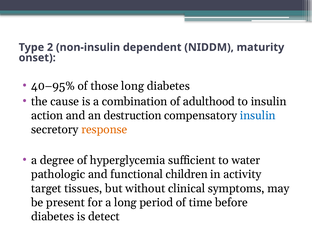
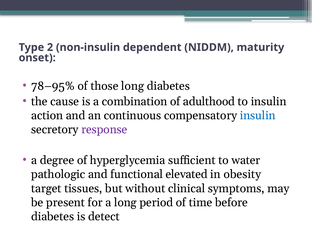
40–95%: 40–95% -> 78–95% (53, 86)
destruction: destruction -> continuous (133, 116)
response colour: orange -> purple (104, 130)
children: children -> elevated (187, 174)
activity: activity -> obesity (242, 174)
